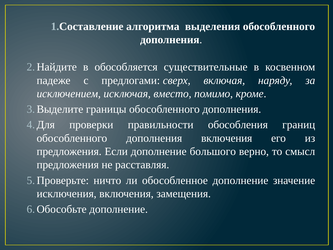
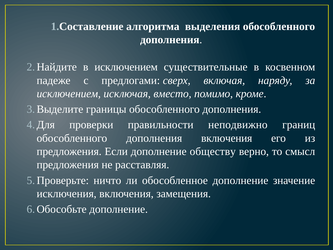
в обособляется: обособляется -> исключением (126, 67)
обособления: обособления -> неподвижно (238, 125)
большого: большого -> обществу (213, 151)
